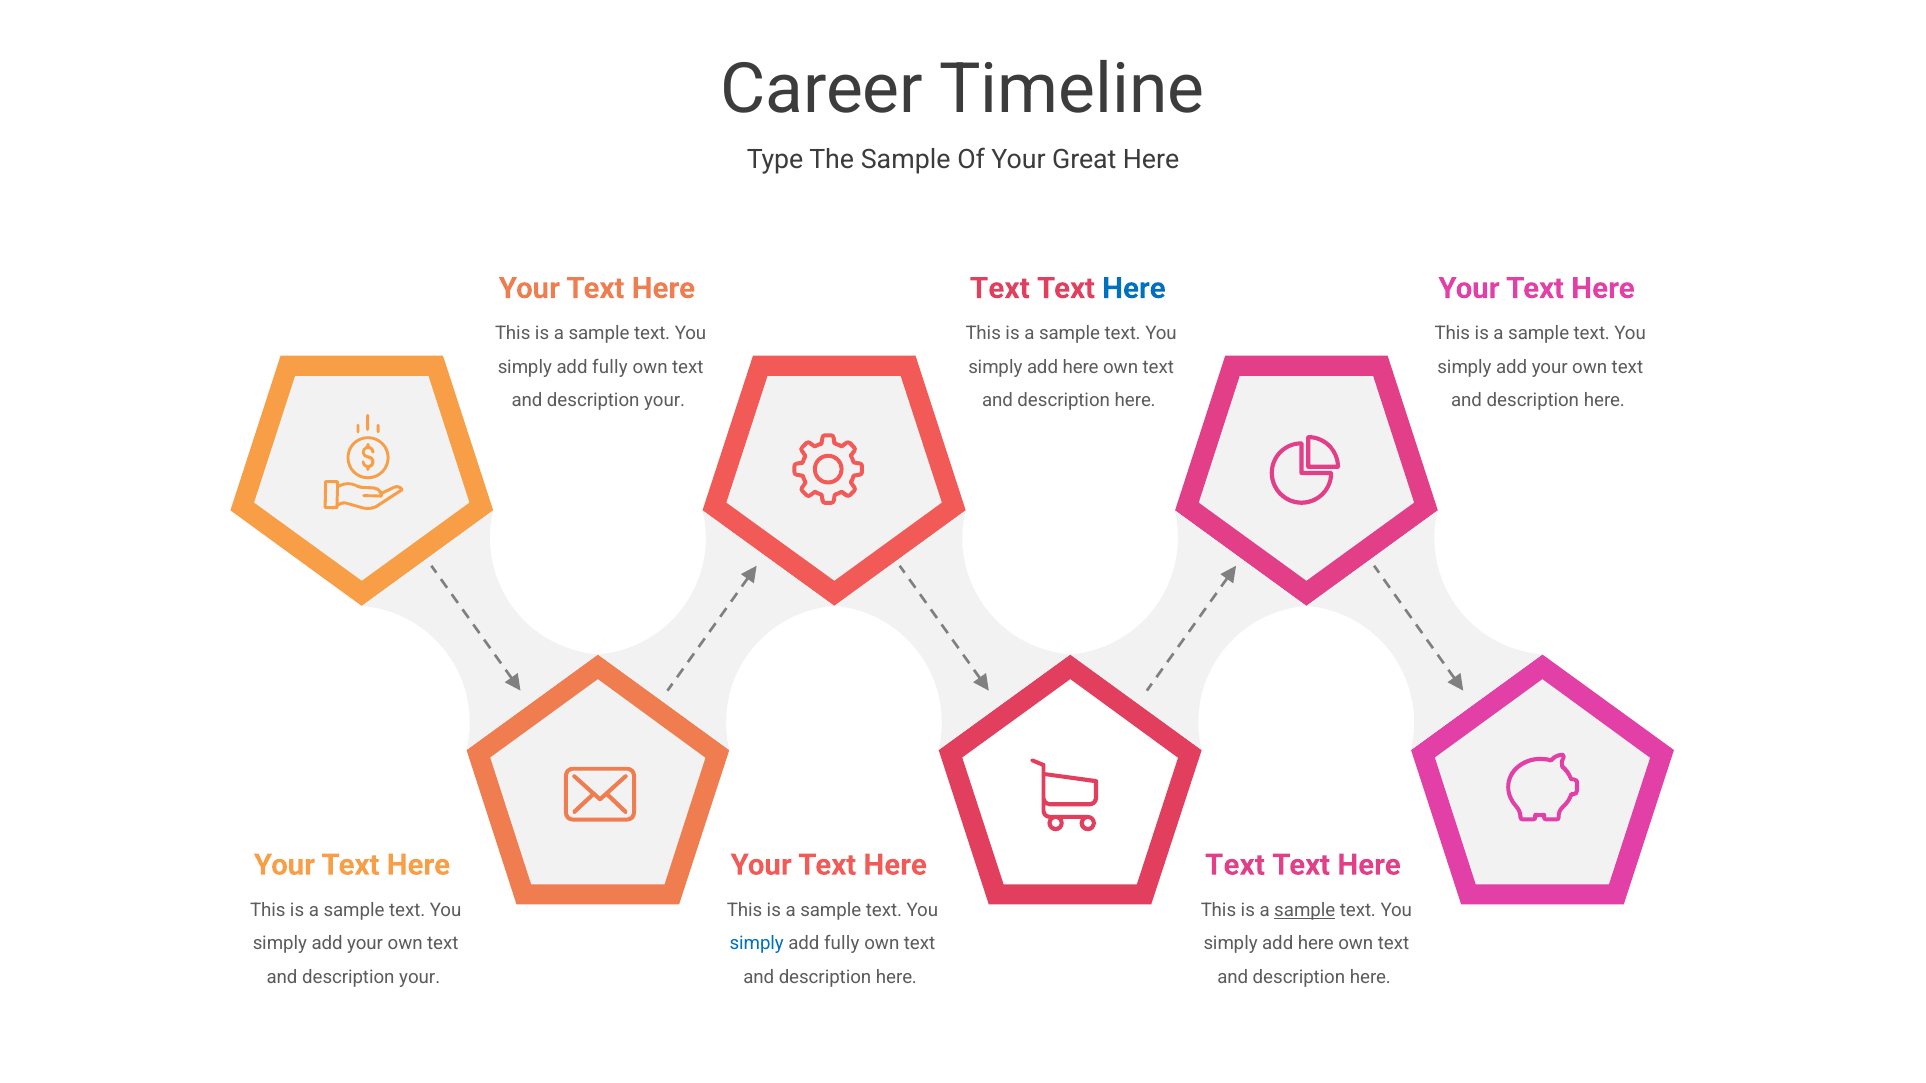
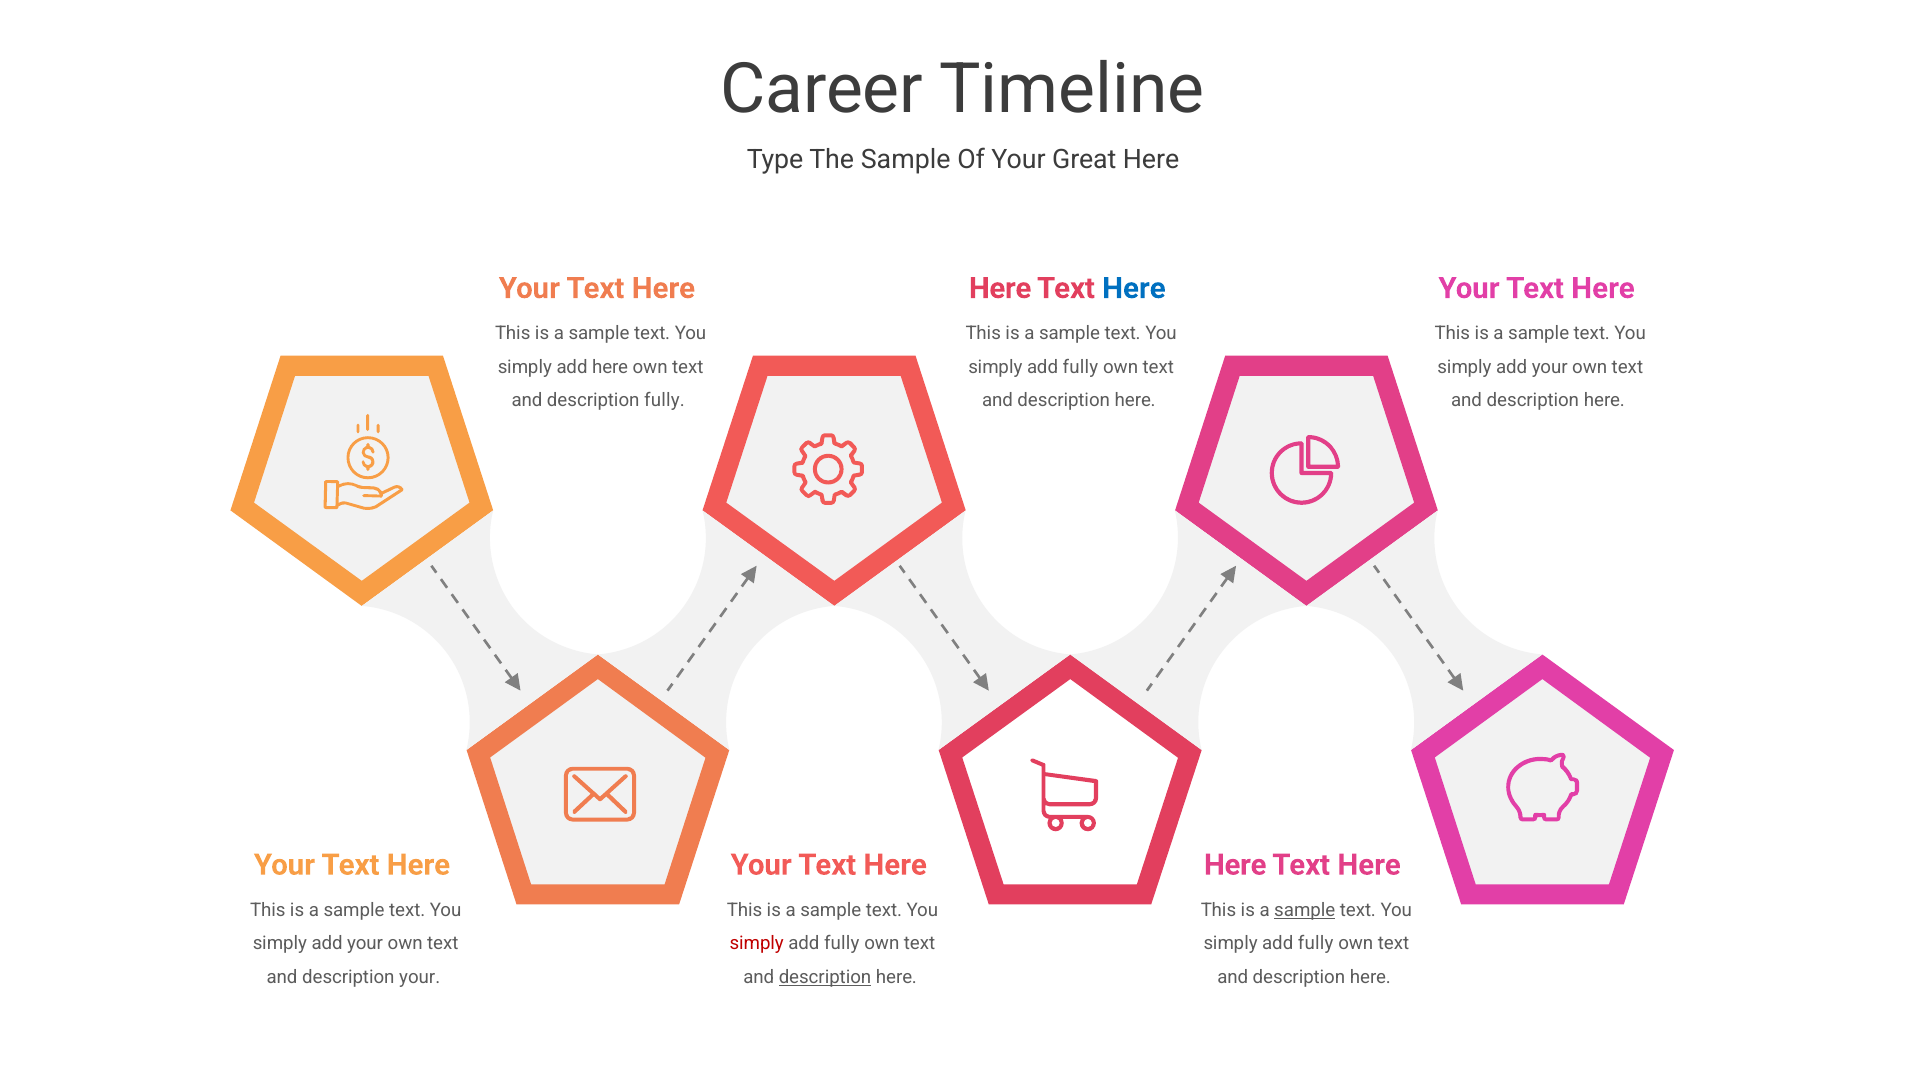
Text: Text -> Here (1000, 288)
fully: fully -> here (610, 367)
here: here -> fully (1080, 367)
your: your -> fully (665, 401)
Text: Text -> Here (1235, 865)
simply colour: blue -> red (757, 944)
here: here -> fully (1316, 944)
description underline: none -> present (825, 978)
